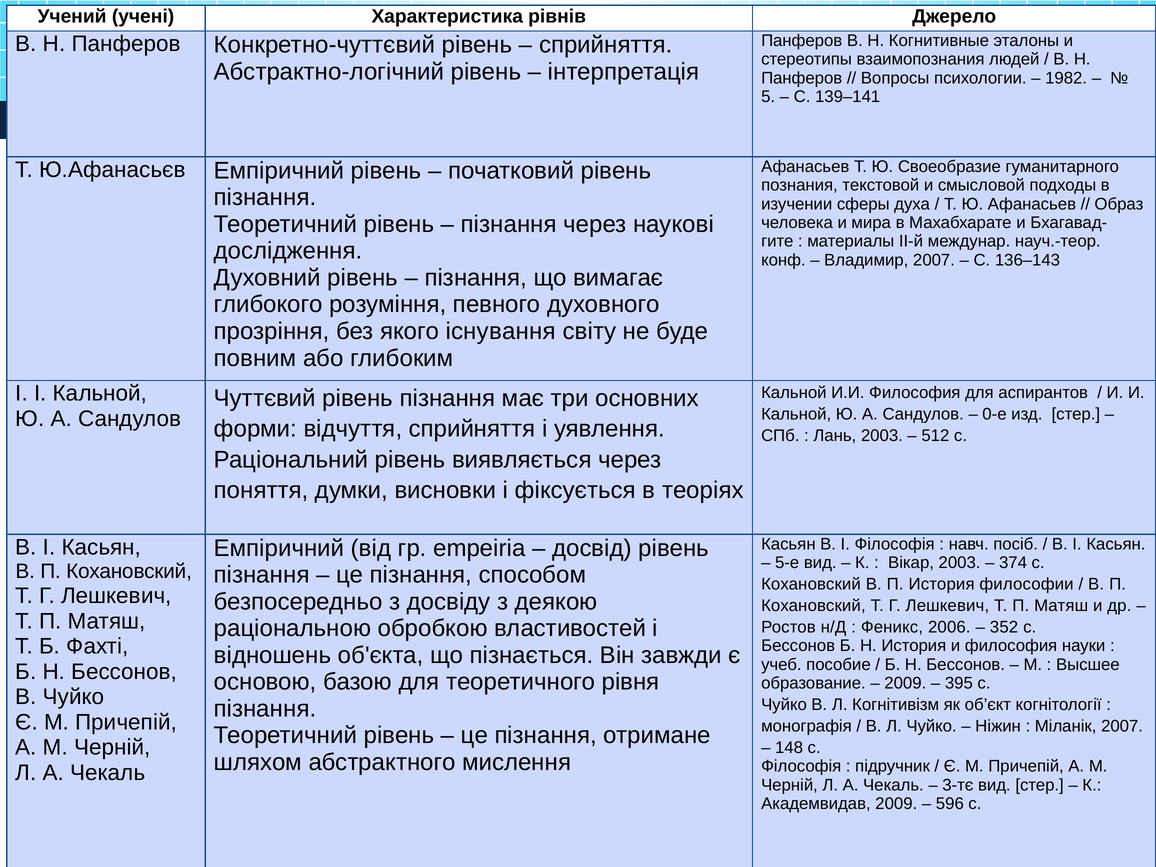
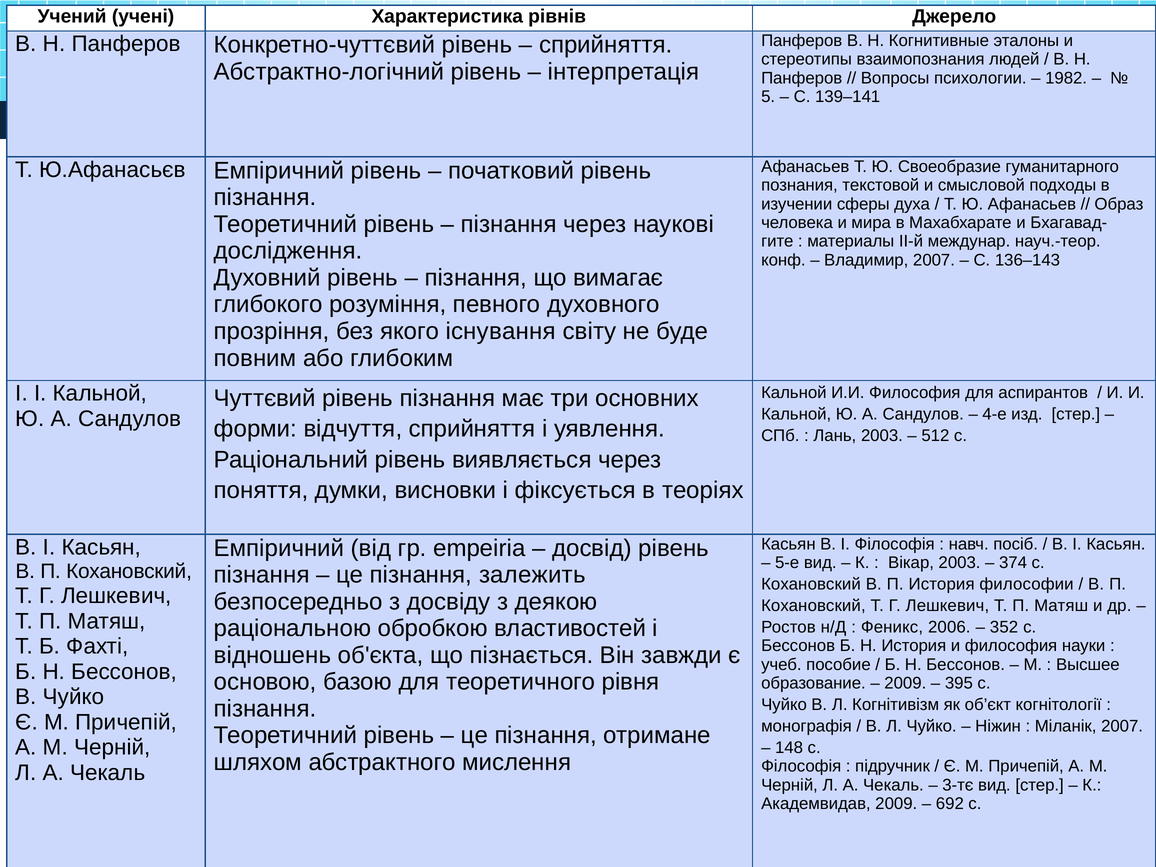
0-е: 0-е -> 4-е (995, 414)
способом: способом -> залежить (532, 575)
596: 596 -> 692 (950, 804)
